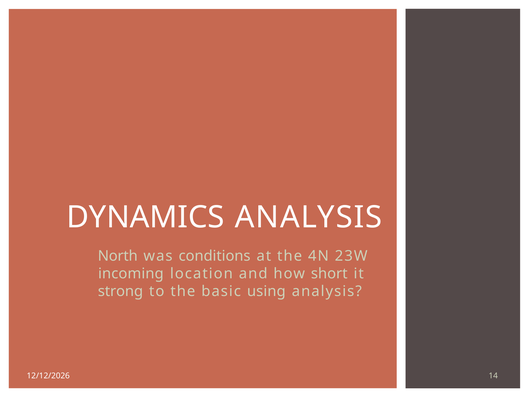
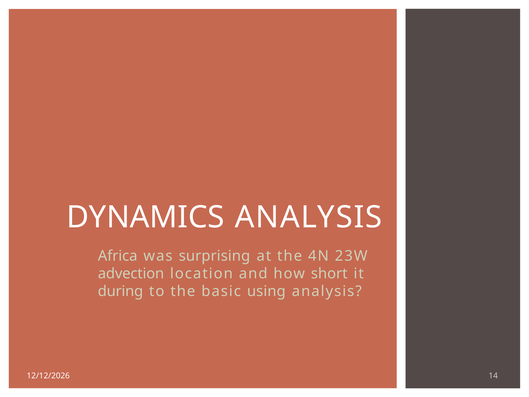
North: North -> Africa (118, 256)
conditions: conditions -> surprising (214, 256)
incoming: incoming -> advection (131, 273)
strong: strong -> during (121, 291)
